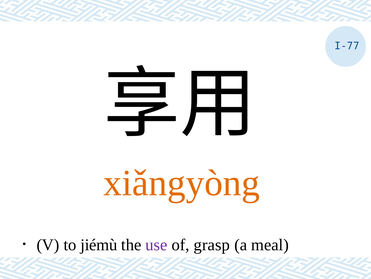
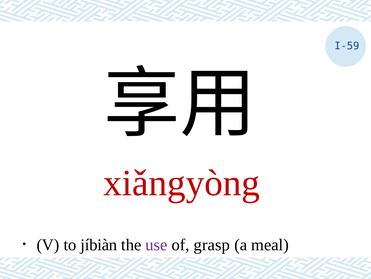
I-77: I-77 -> I-59 (347, 46)
xiǎngyòng colour: orange -> red (182, 183)
jiémù: jiémù -> jíbiàn (99, 244)
